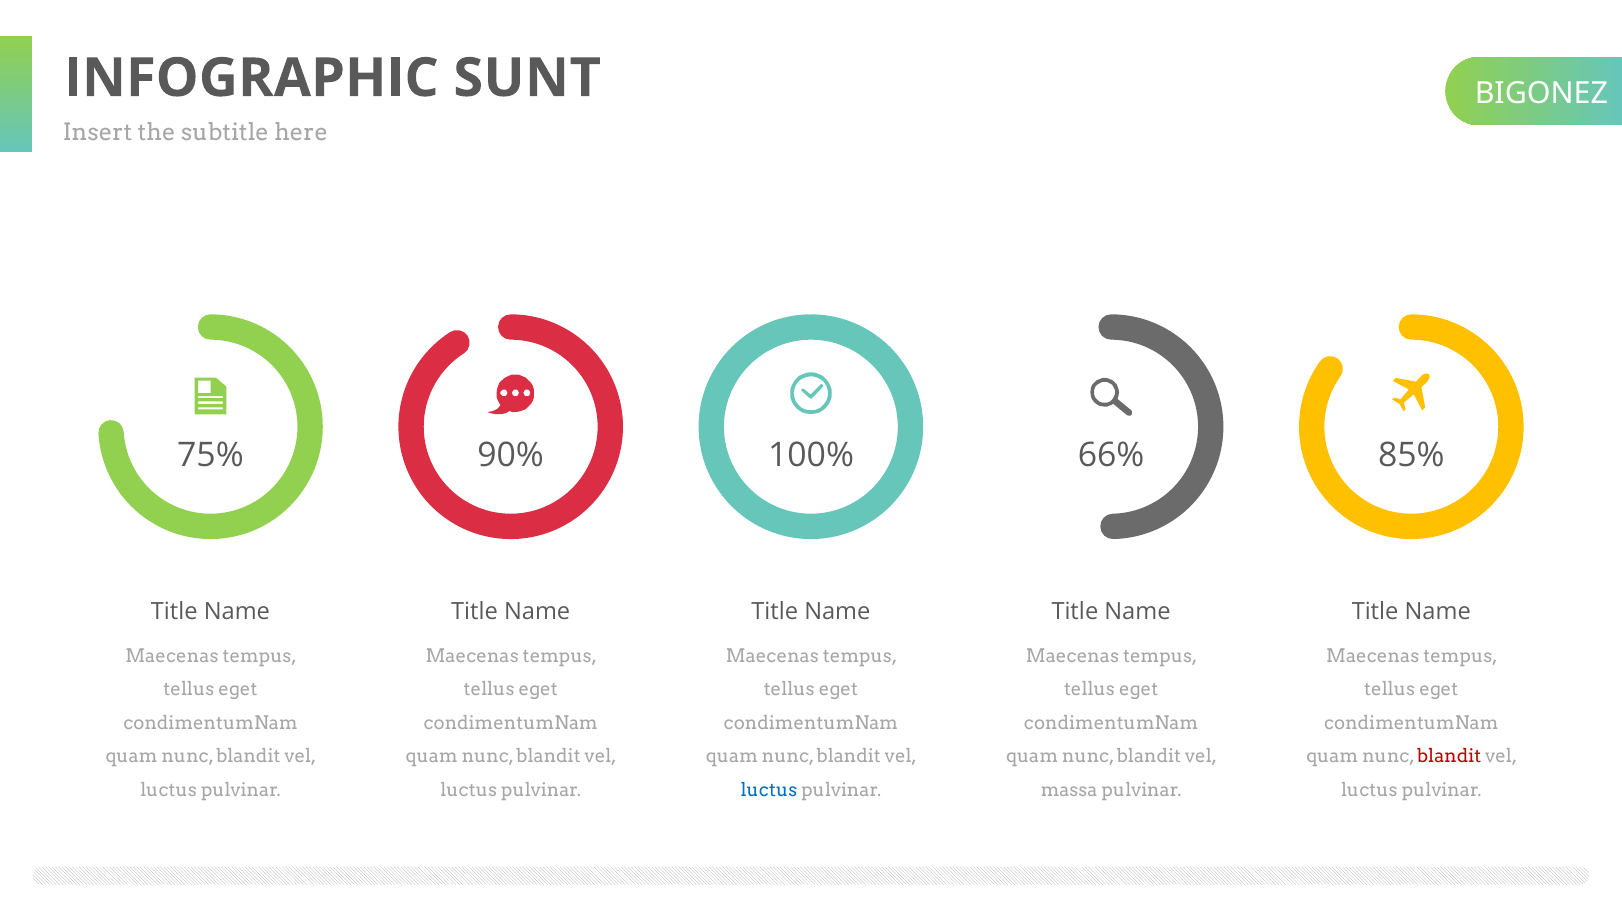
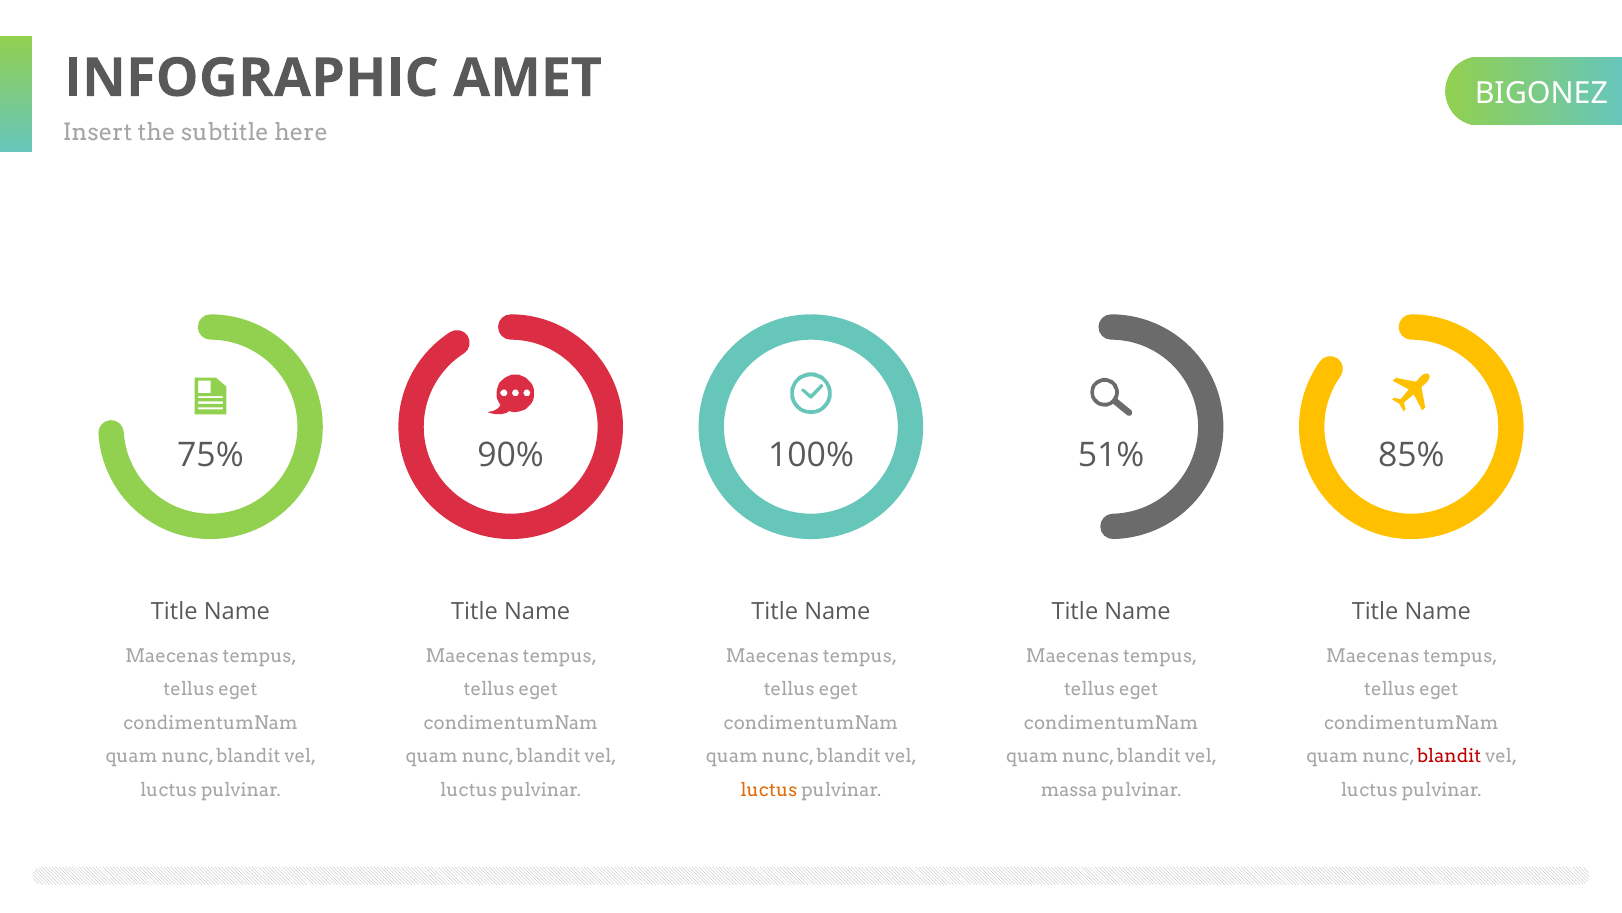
SUNT: SUNT -> AMET (528, 78)
66%: 66% -> 51% (1111, 455)
luctus colour: blue -> orange (769, 789)
